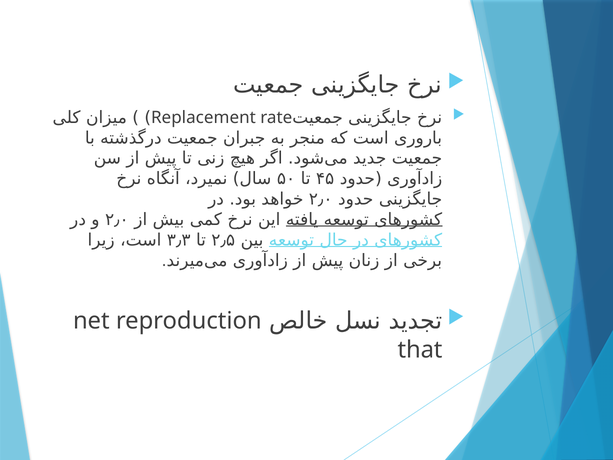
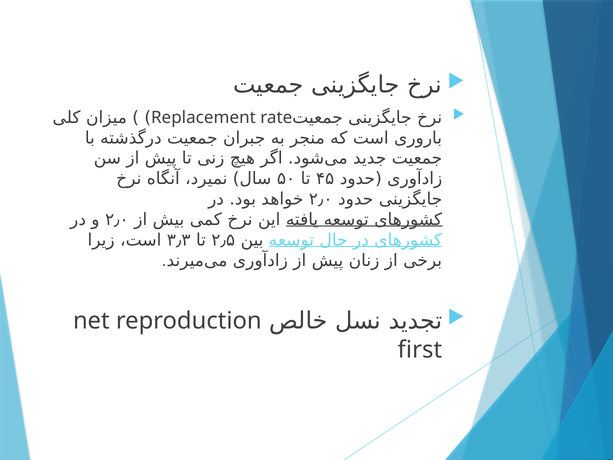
that: that -> first (420, 350)
